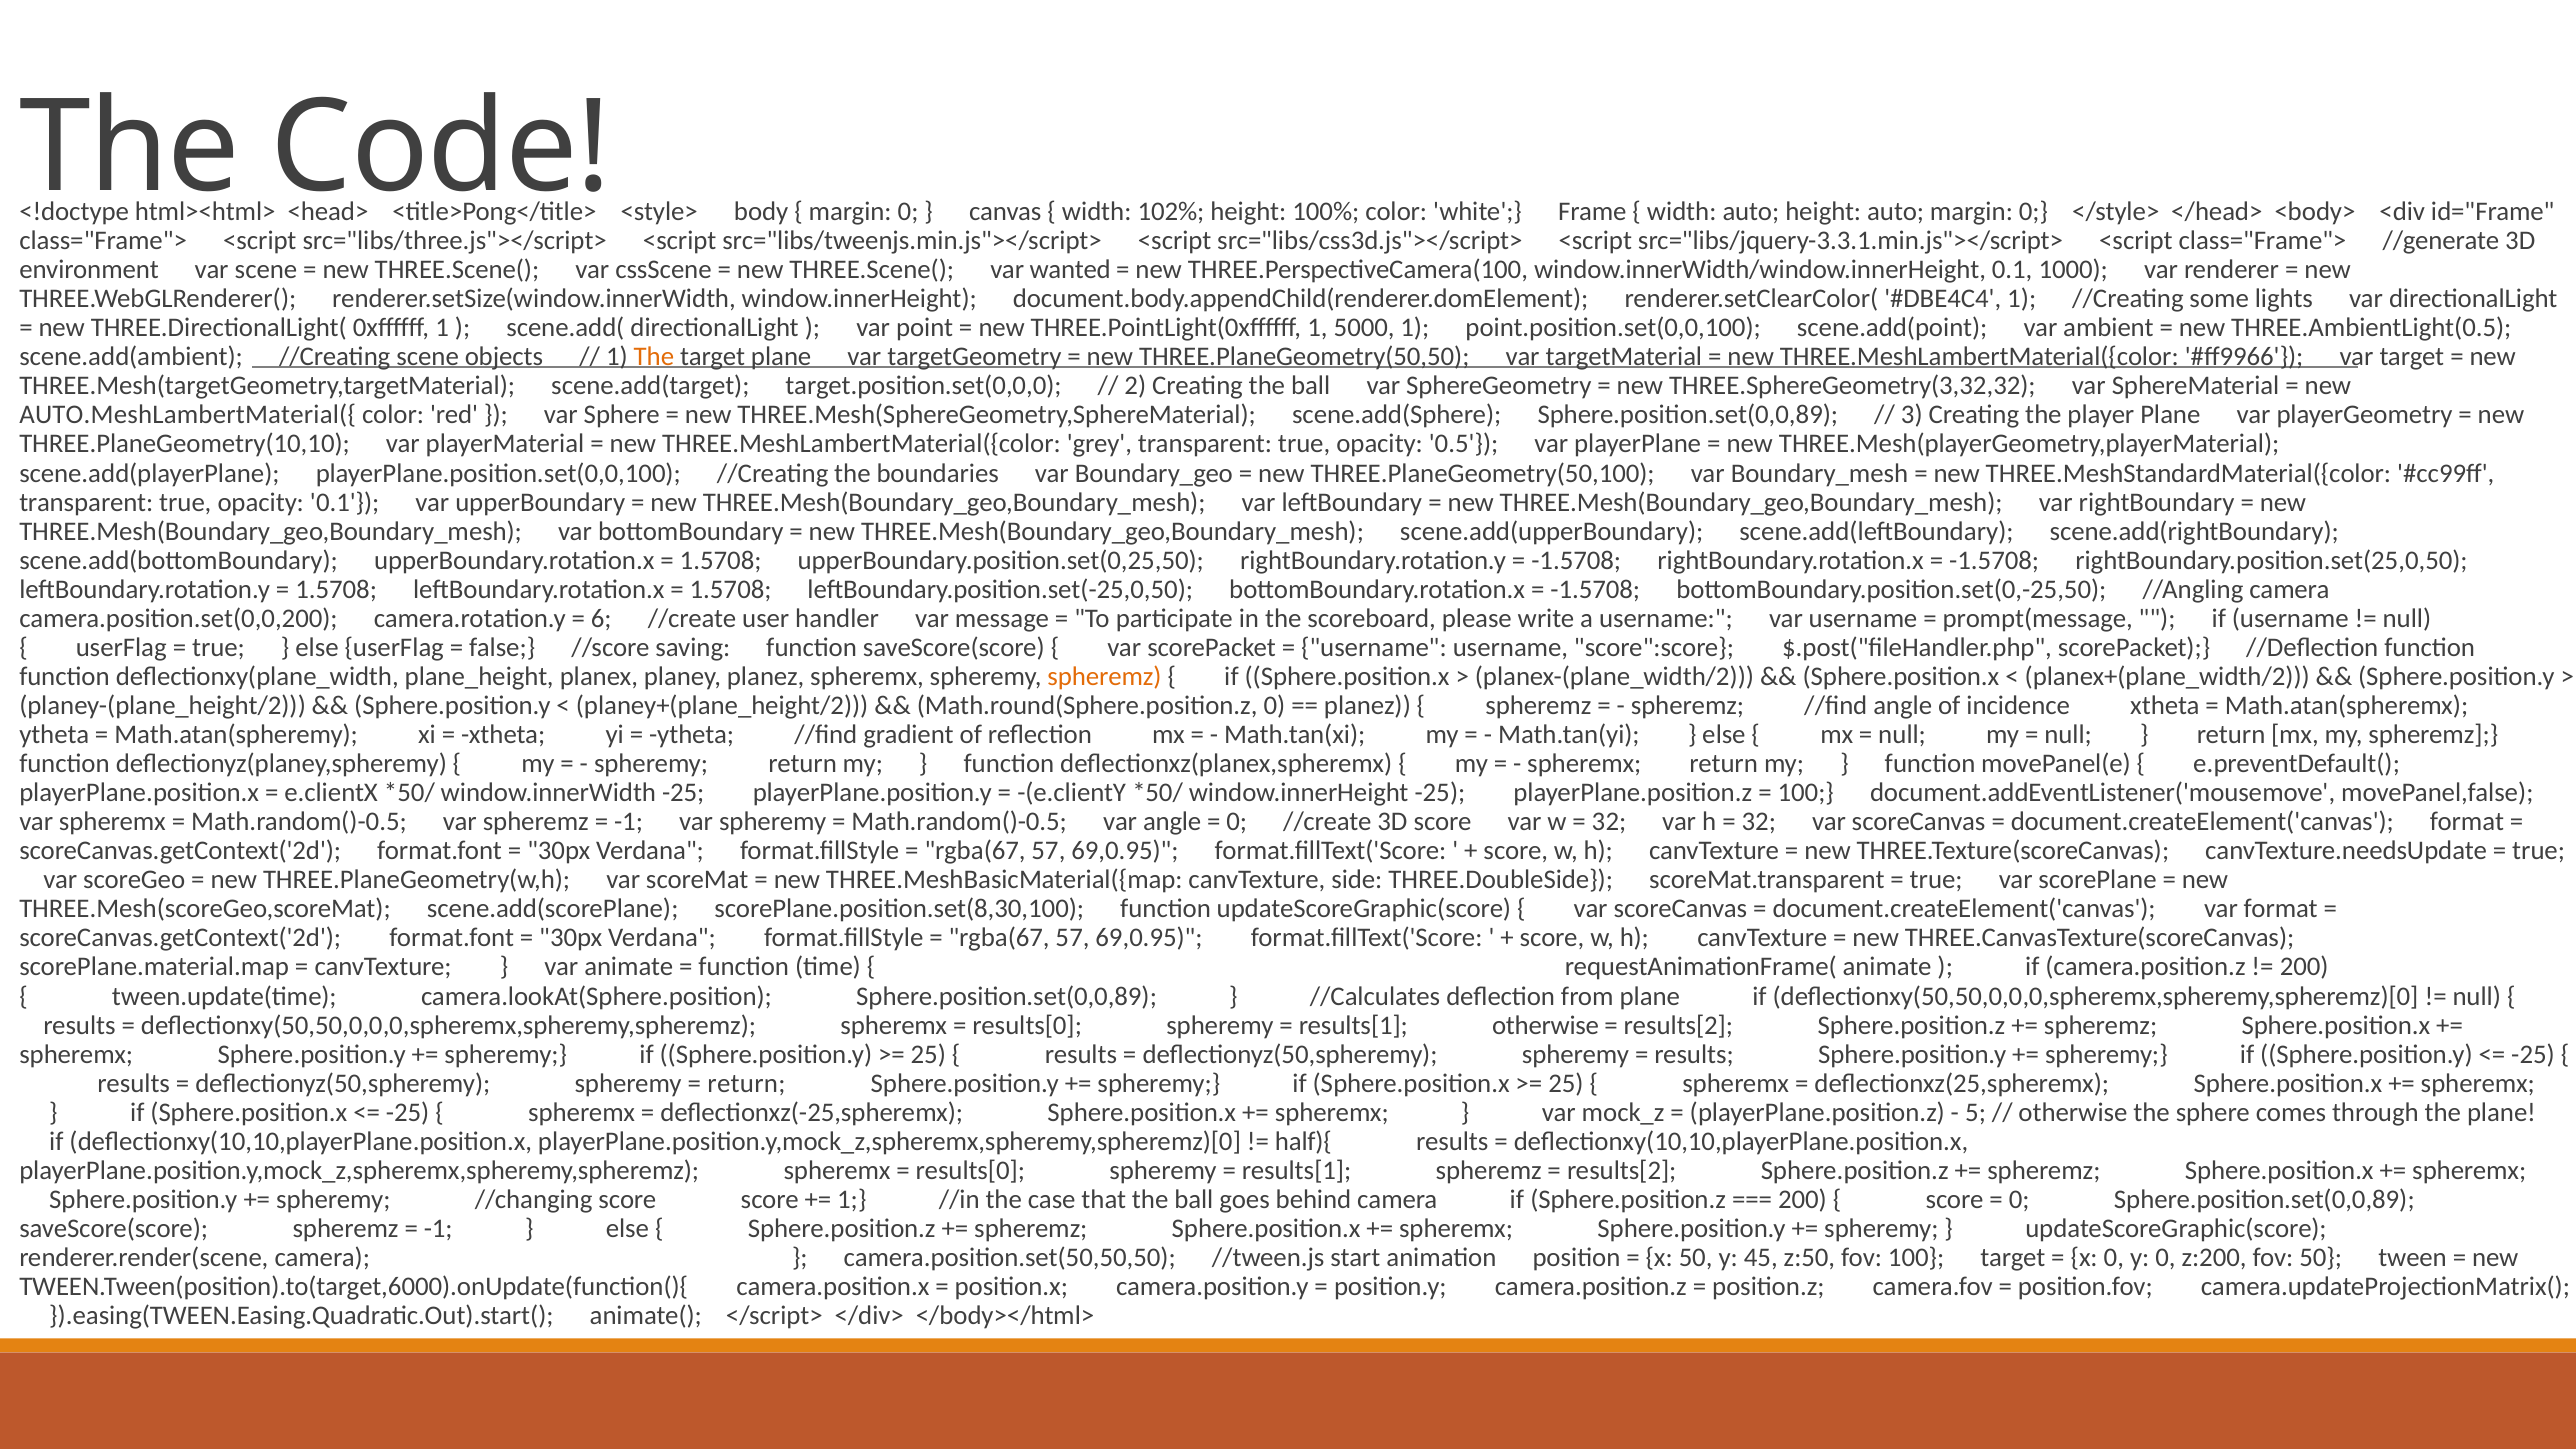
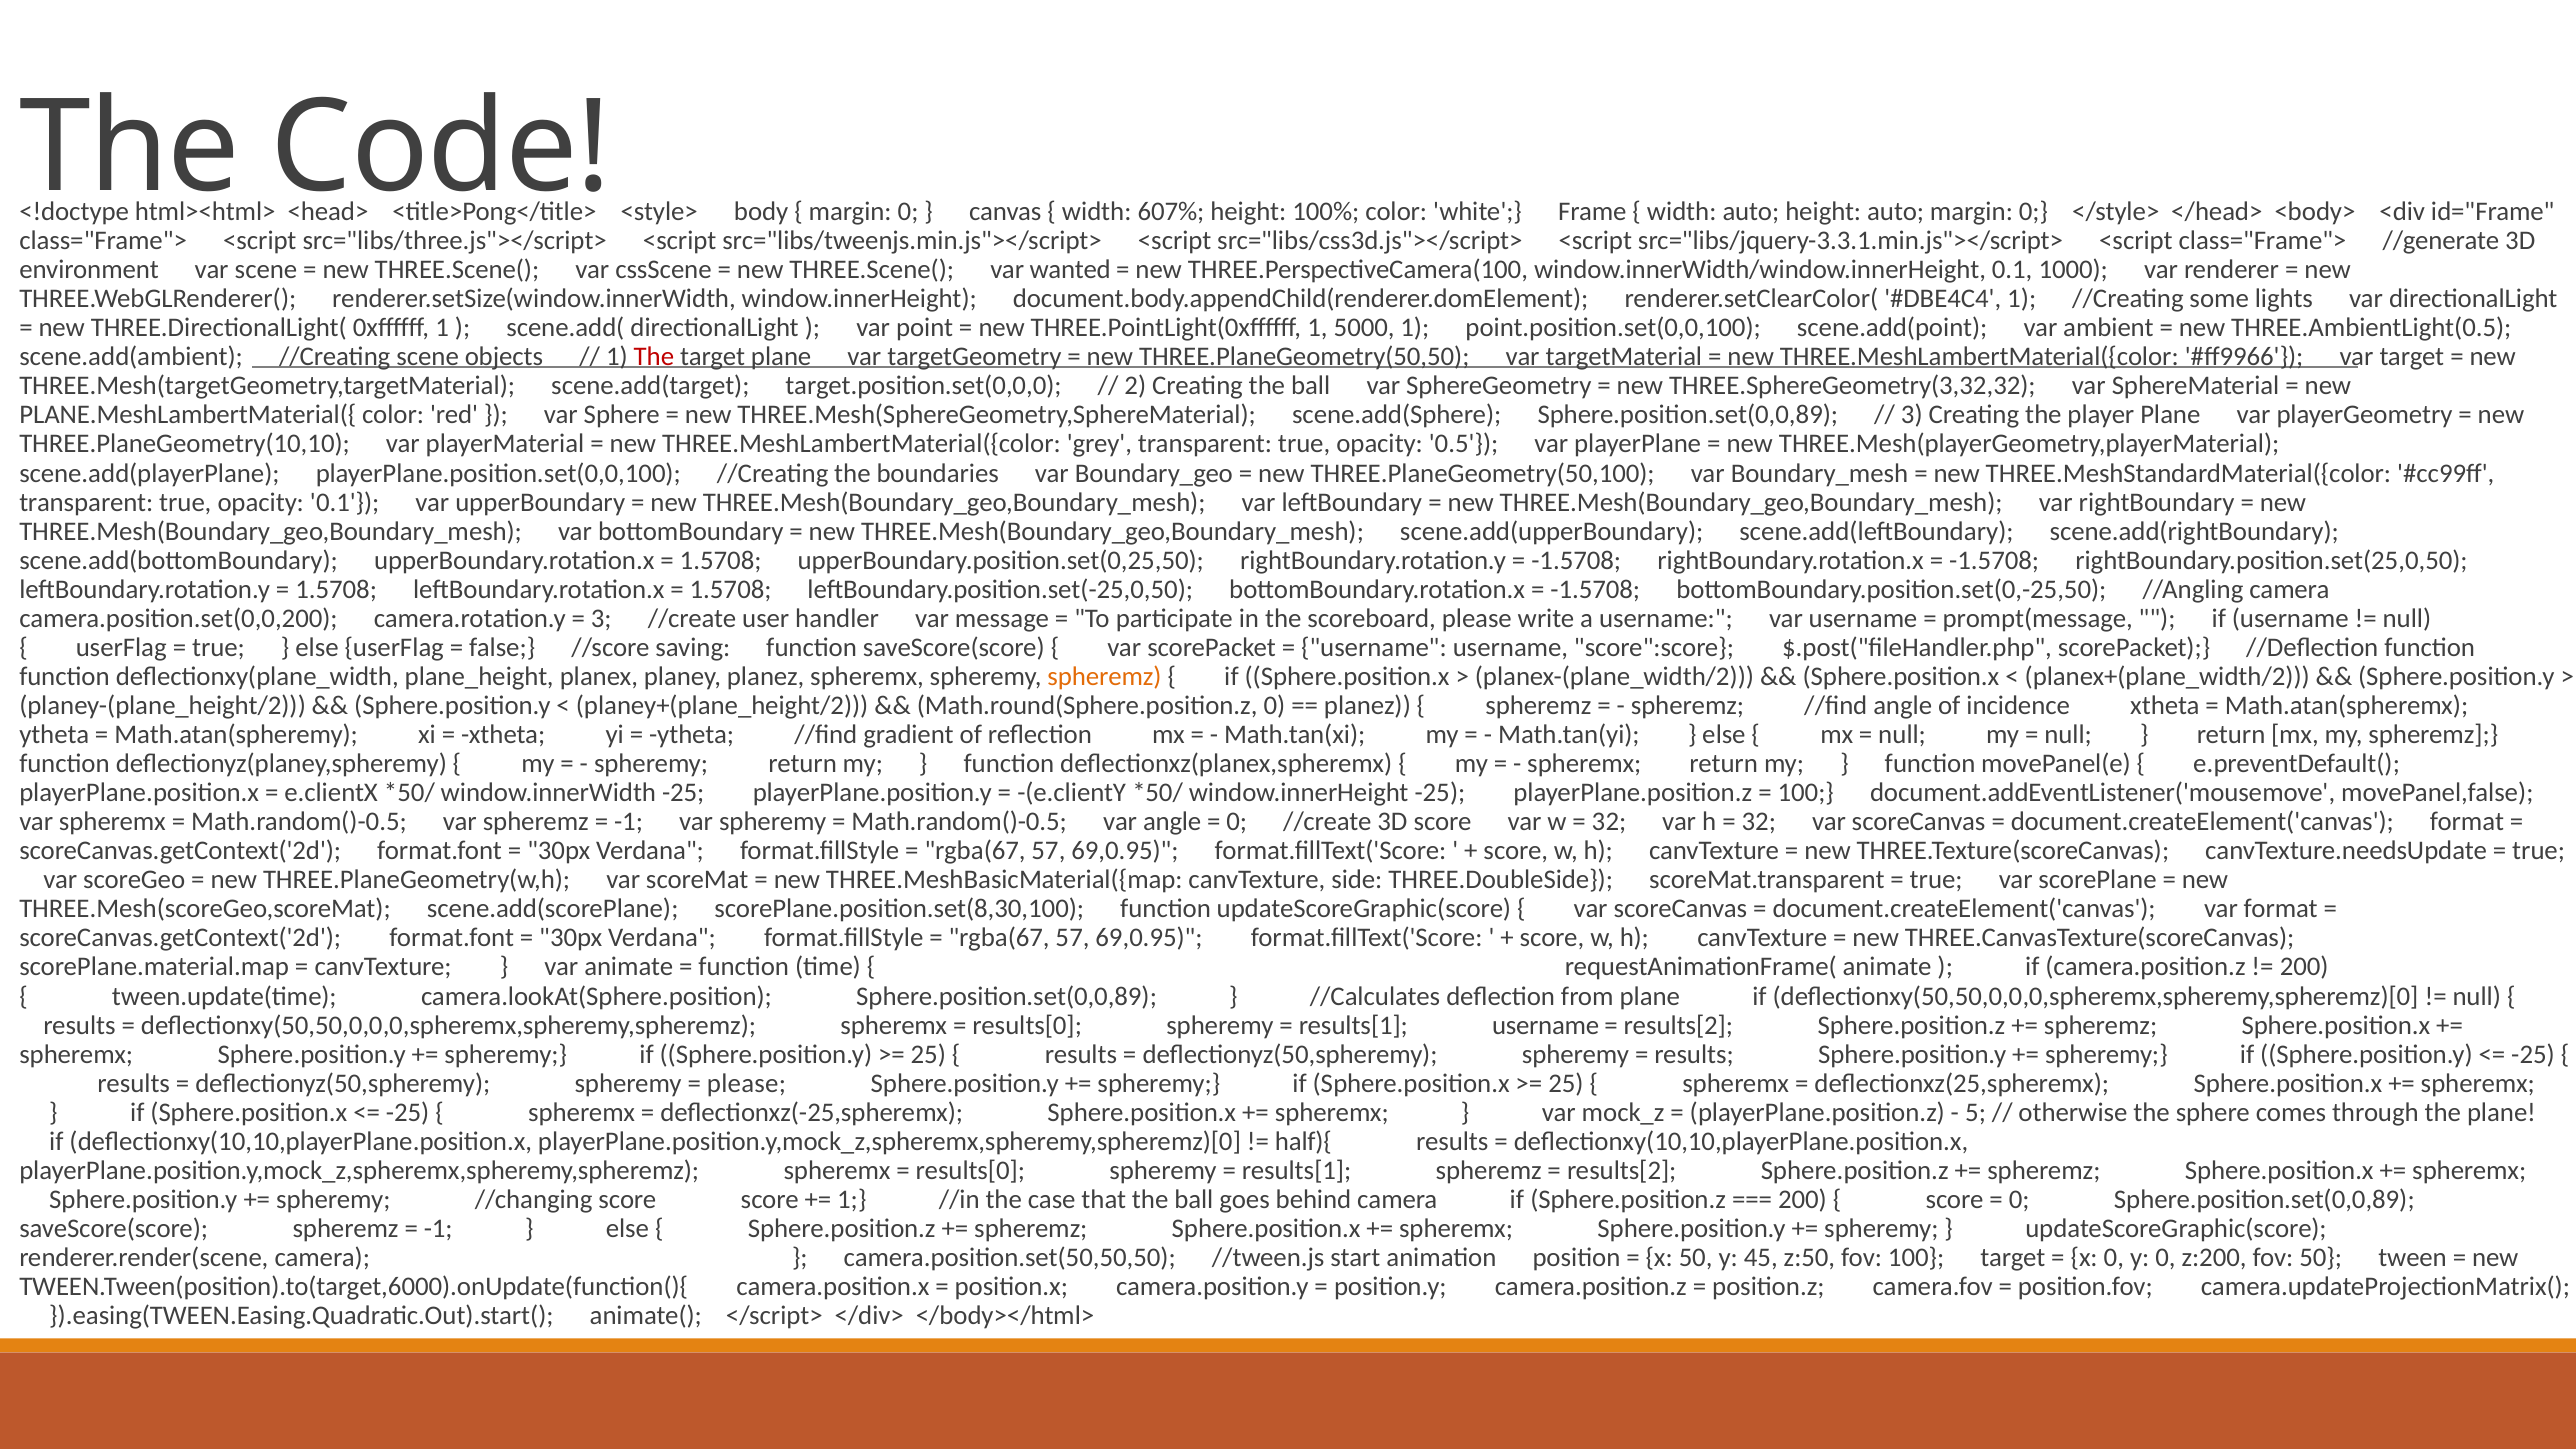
102%: 102% -> 607% (1171, 212)
The colour: orange -> red (654, 357)
AUTO.MeshLambertMaterial({: AUTO.MeshLambertMaterial({ -> PLANE.MeshLambertMaterial({ (188, 415)
6: 6 -> 3 (601, 618)
results[1 otherwise: otherwise -> username (1546, 1025)
return: return -> please (746, 1083)
